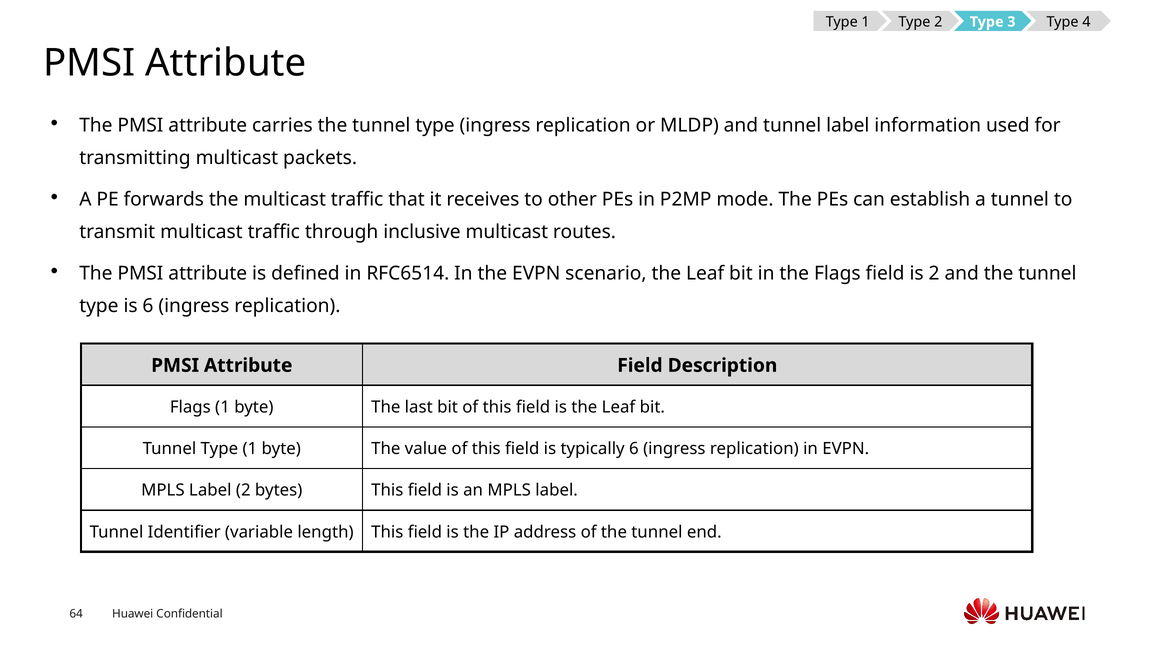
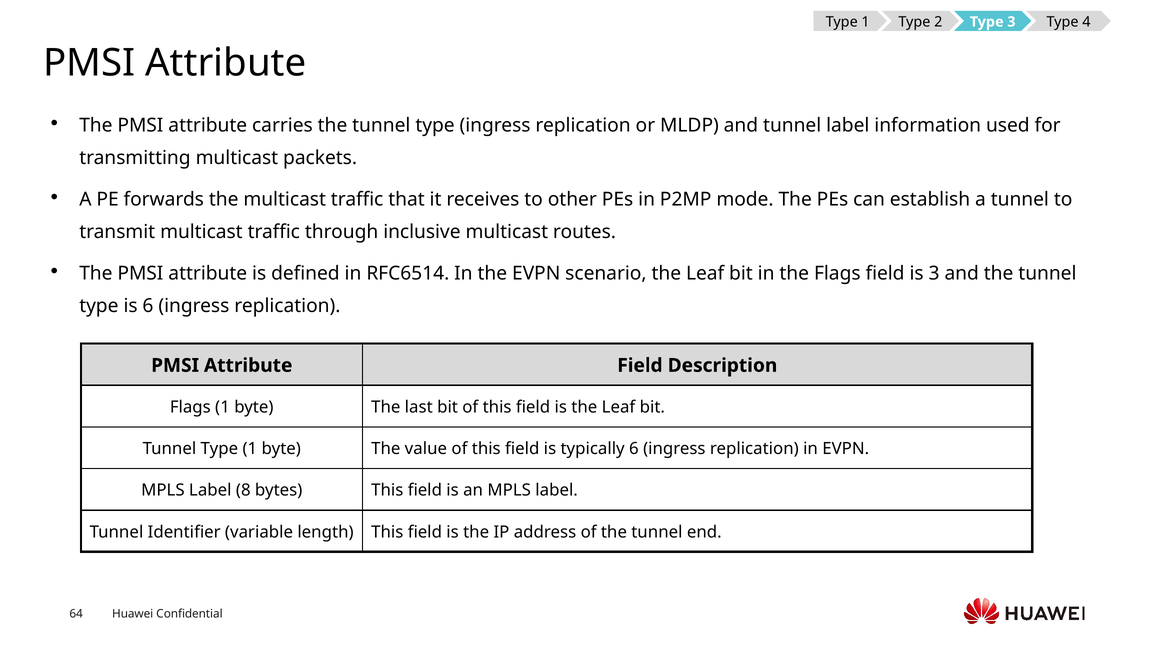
is 2: 2 -> 3 (934, 273)
Label 2: 2 -> 8 (243, 490)
